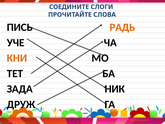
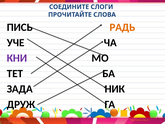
КНИ colour: orange -> purple (17, 58)
